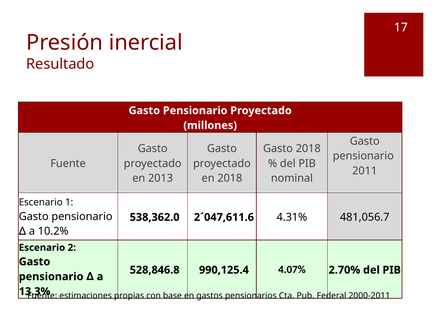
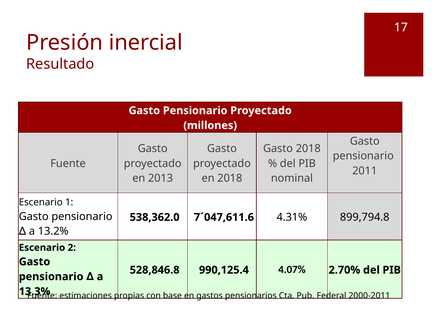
2´047,611.6: 2´047,611.6 -> 7´047,611.6 (224, 217)
481,056.7: 481,056.7 -> 899,794.8 (365, 217)
10.2%: 10.2% -> 13.2% (53, 231)
